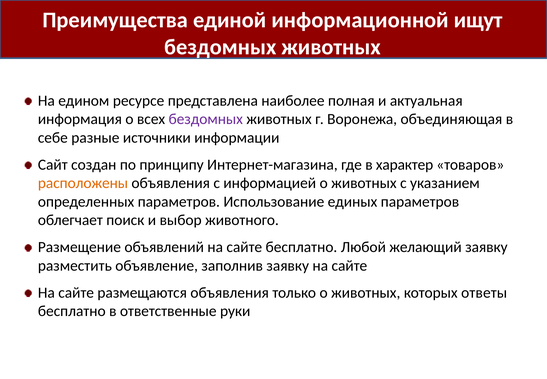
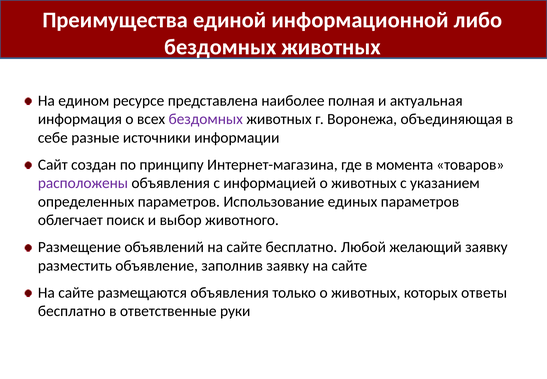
ищут: ищут -> либо (478, 20)
характер: характер -> момента (405, 165)
расположены colour: orange -> purple (83, 183)
